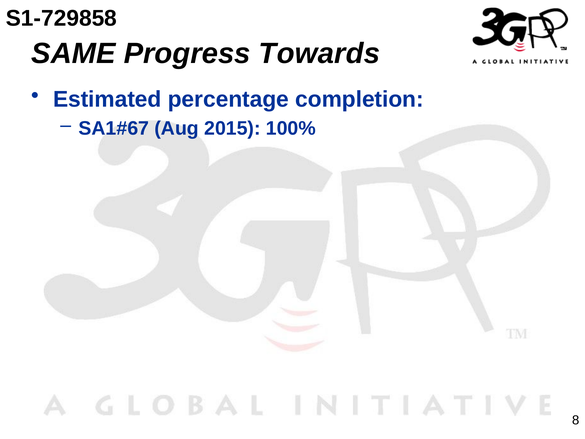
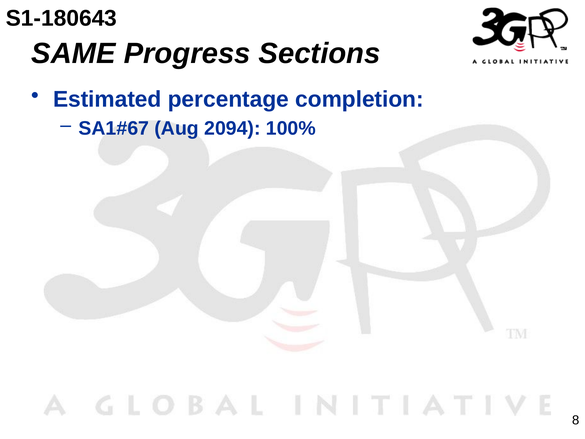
S1-729858: S1-729858 -> S1-180643 (61, 18)
Towards: Towards -> Sections (320, 54)
2015: 2015 -> 2094 (232, 128)
